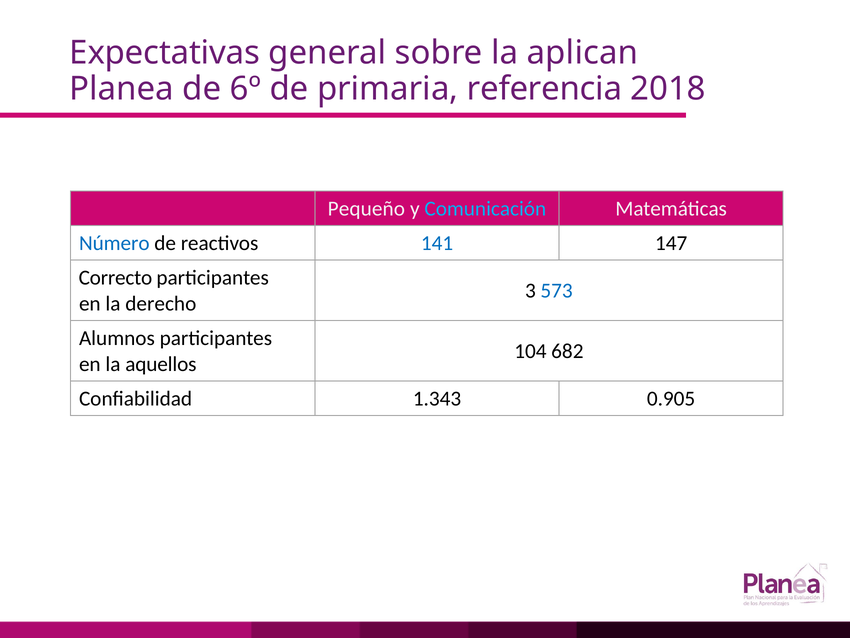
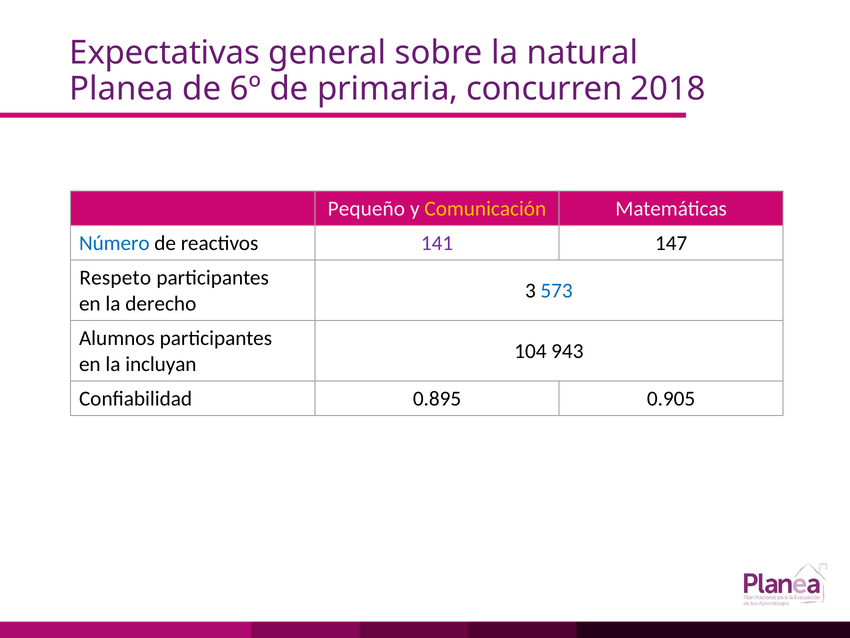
aplican: aplican -> natural (583, 53)
referencia: referencia -> concurren (544, 89)
Comunicación colour: light blue -> yellow (485, 209)
141 colour: blue -> purple (437, 243)
Correcto: Correcto -> Respeto (115, 277)
682: 682 -> 943 (567, 351)
aquellos: aquellos -> incluyan (161, 364)
1.343: 1.343 -> 0.895 (437, 398)
